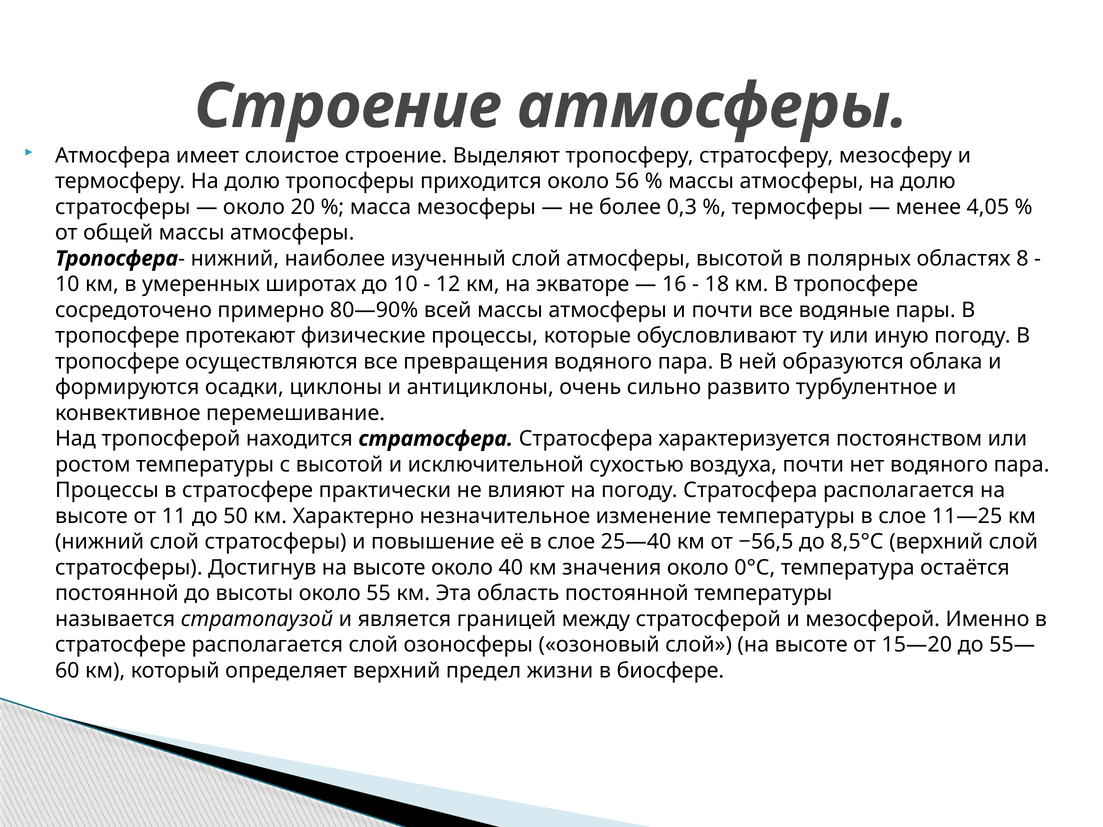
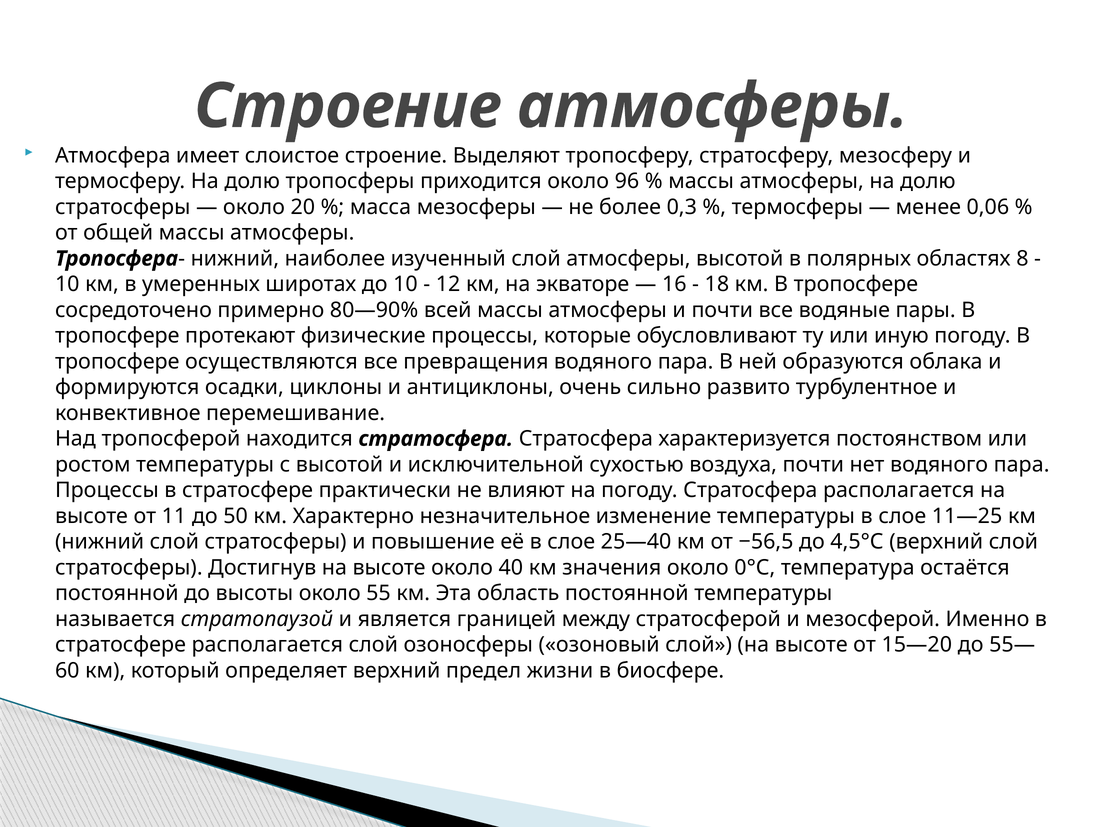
56: 56 -> 96 (627, 181)
4,05: 4,05 -> 0,06 (988, 207)
8,5°С: 8,5°С -> 4,5°С (857, 542)
